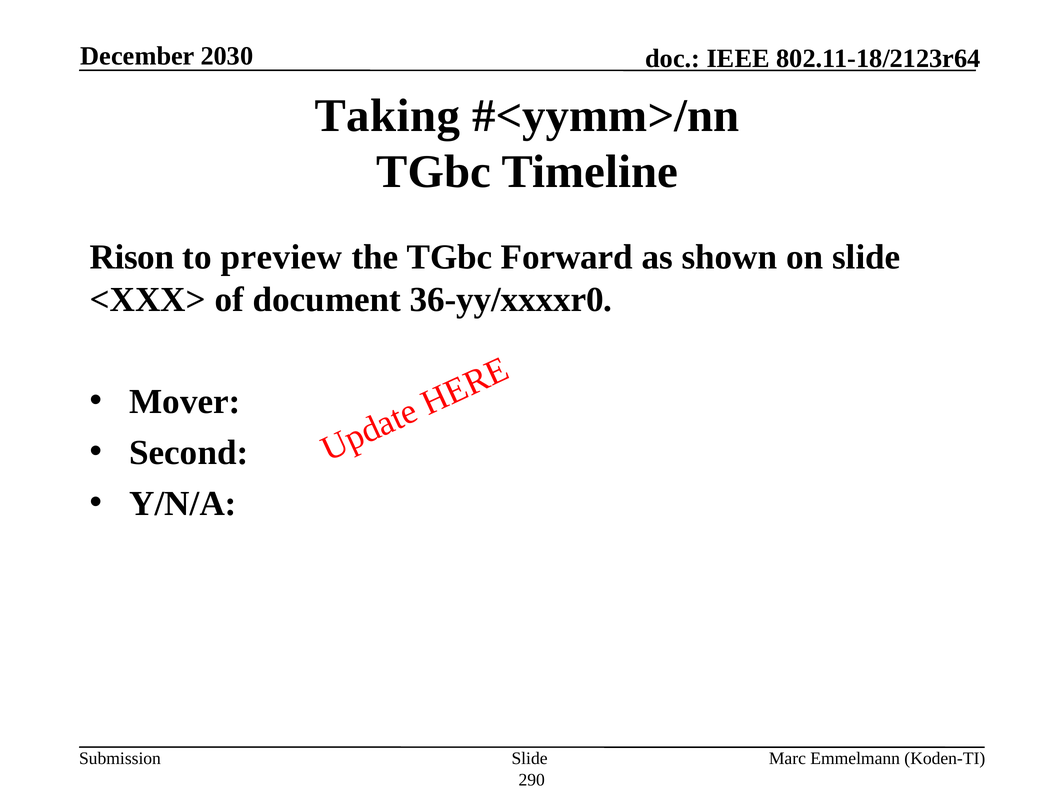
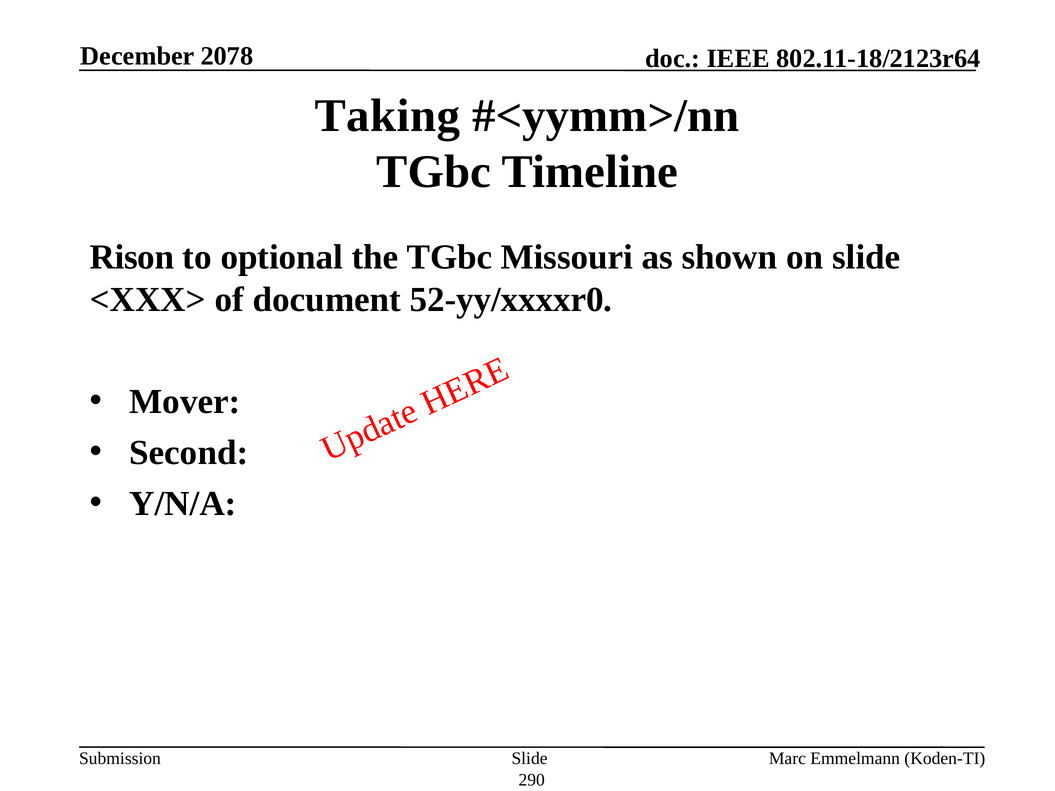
2030: 2030 -> 2078 (227, 56)
preview: preview -> optional (282, 257)
Forward: Forward -> Missouri (567, 257)
36-yy/xxxxr0: 36-yy/xxxxr0 -> 52-yy/xxxxr0 (511, 300)
